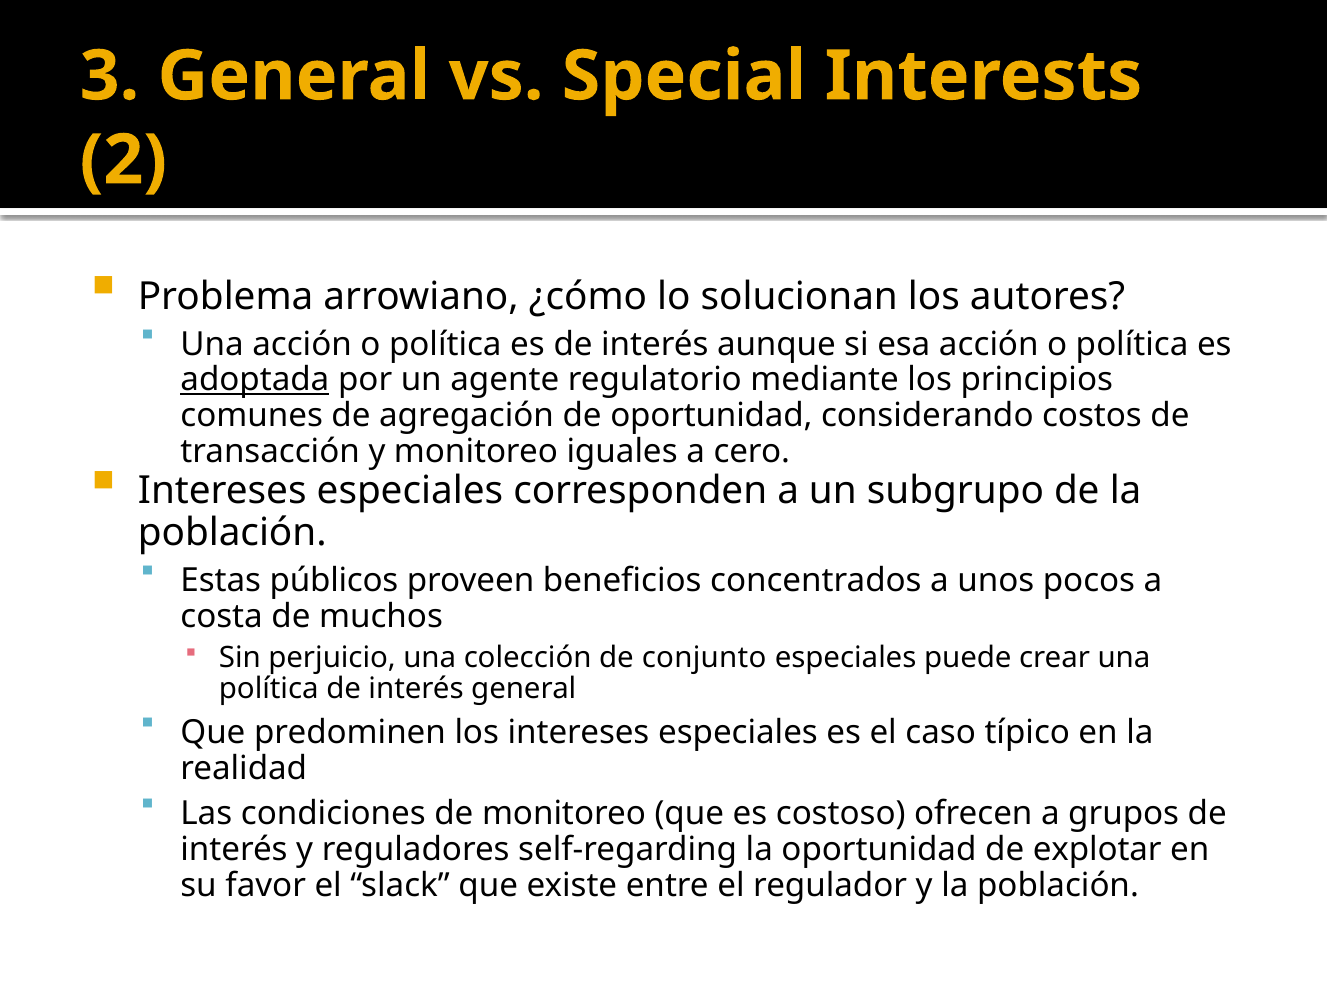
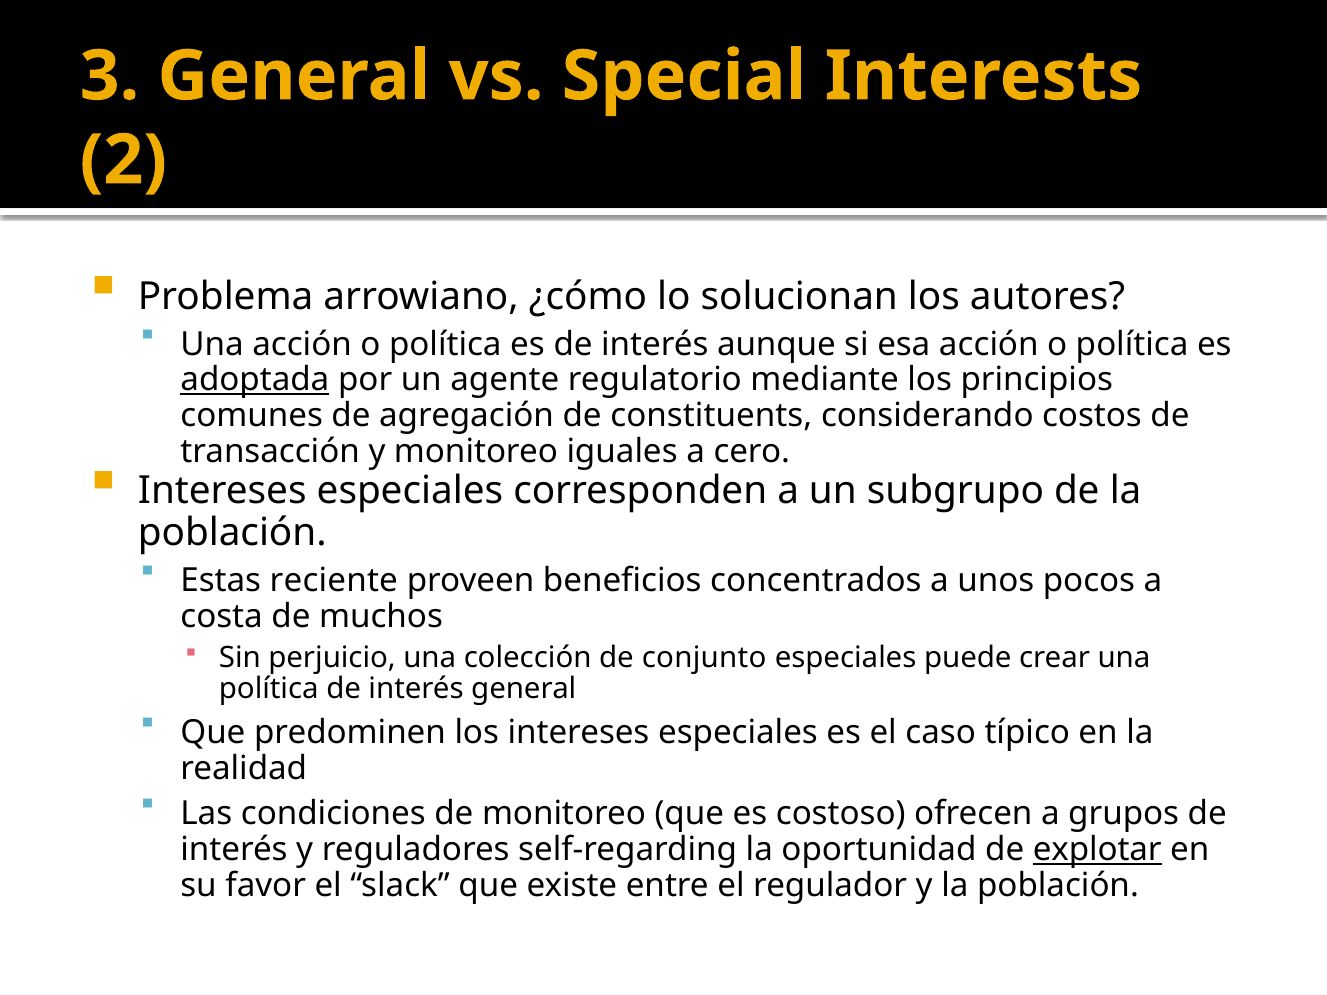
de oportunidad: oportunidad -> constituents (711, 416)
públicos: públicos -> reciente (334, 580)
explotar underline: none -> present (1097, 850)
